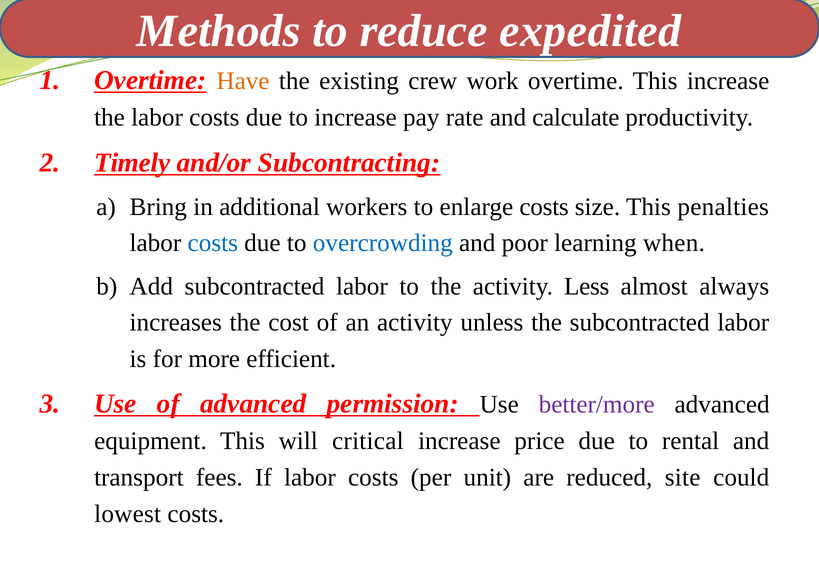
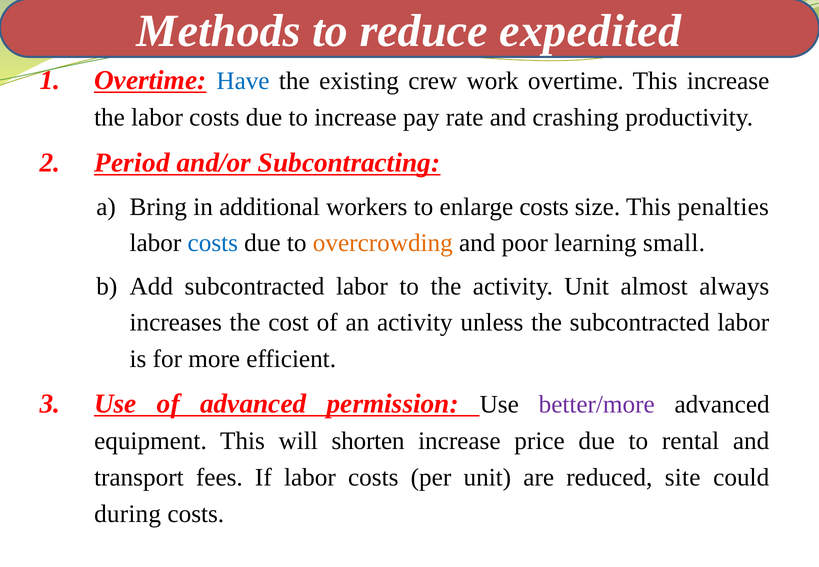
Have colour: orange -> blue (243, 81)
calculate: calculate -> crashing (576, 118)
Timely: Timely -> Period (132, 163)
overcrowding colour: blue -> orange (383, 243)
when: when -> small (674, 243)
activity Less: Less -> Unit (587, 286)
critical: critical -> shorten (368, 441)
lowest: lowest -> during (128, 514)
